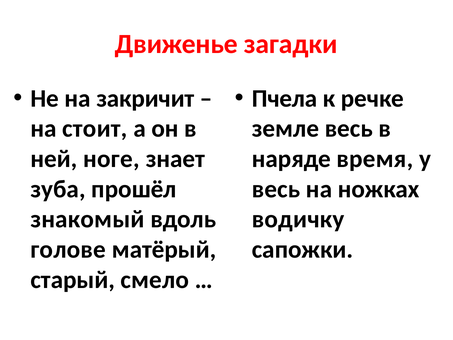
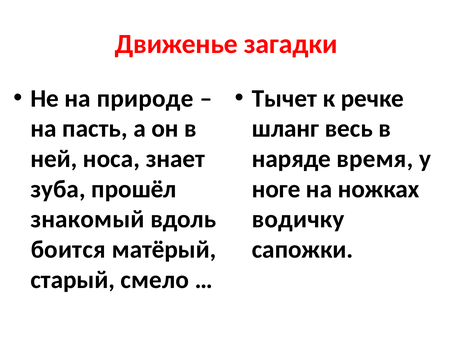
закричит: закричит -> природе (145, 98)
Пчела: Пчела -> Тычет (284, 98)
стоит: стоит -> пасть (95, 129)
земле: земле -> шланг (286, 129)
ноге: ноге -> носа (111, 159)
весь: весь -> ноге (276, 189)
голове: голове -> боится (68, 249)
